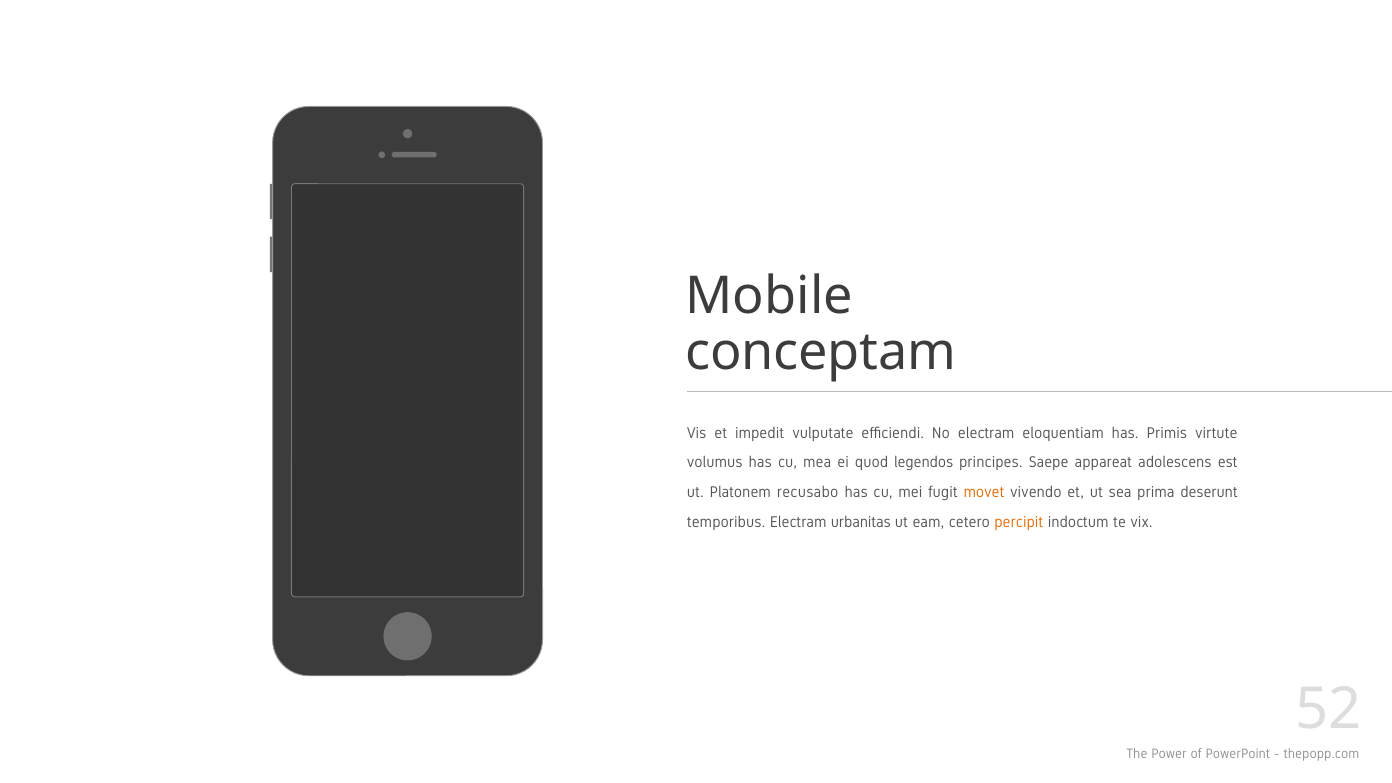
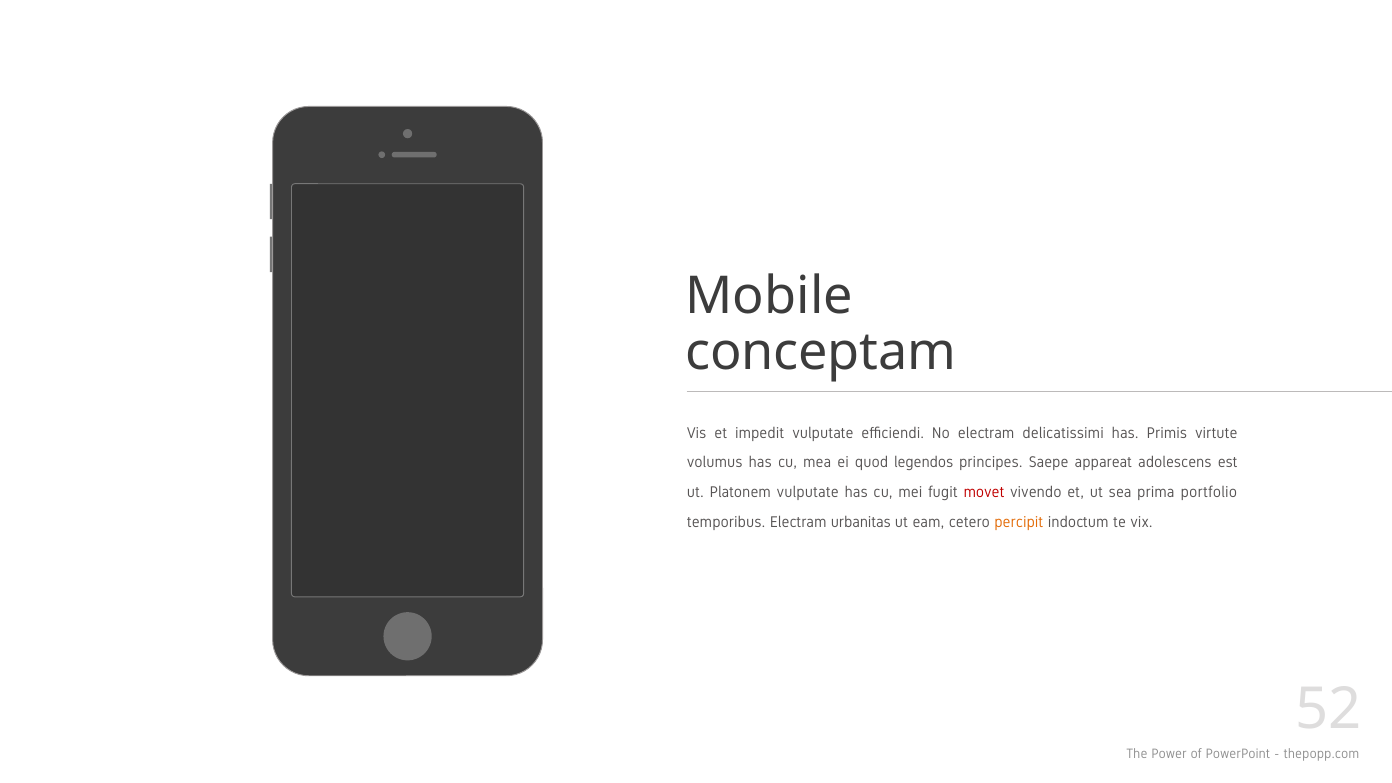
eloquentiam: eloquentiam -> delicatissimi (1063, 433)
Platonem recusabo: recusabo -> vulputate (808, 492)
movet colour: orange -> red (984, 492)
deserunt: deserunt -> portfolio (1209, 492)
